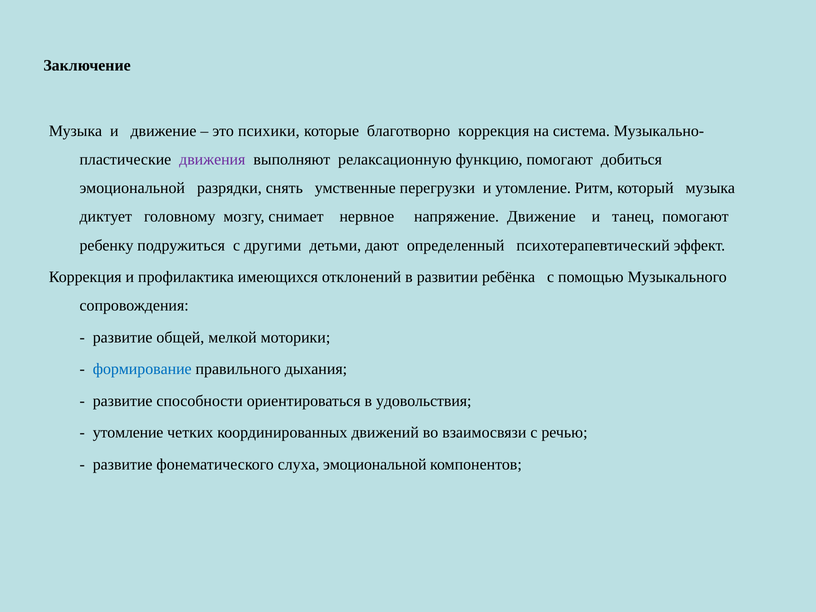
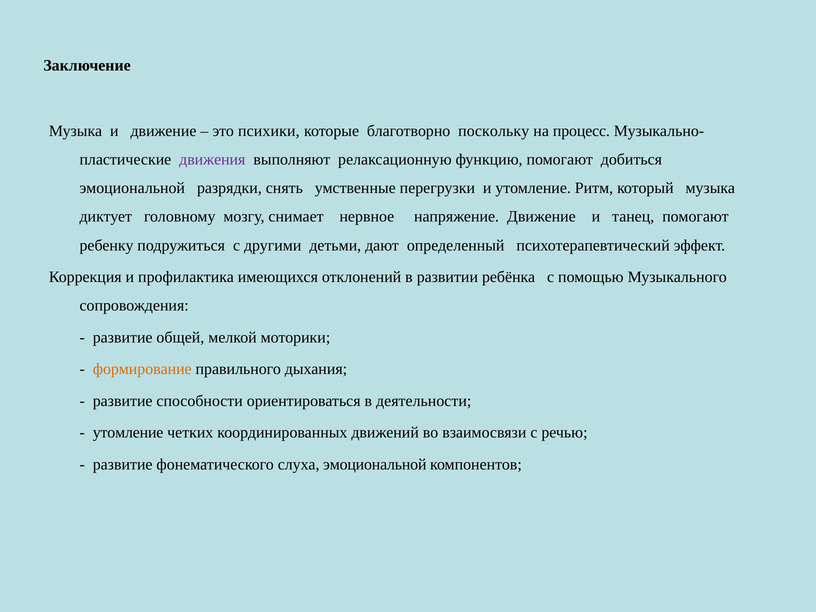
благотворно коррекция: коррекция -> поскольку (494, 131)
система: система -> процесс (581, 131)
формирование colour: blue -> orange (142, 369)
удовольствия: удовольствия -> деятельности (424, 401)
